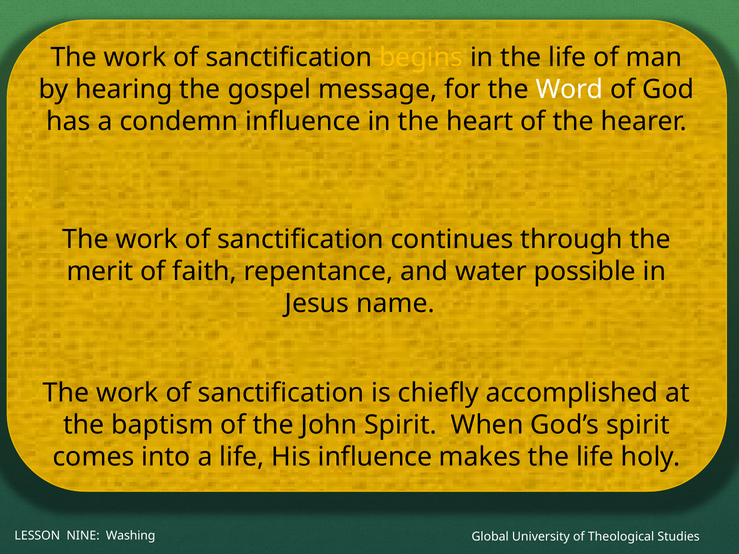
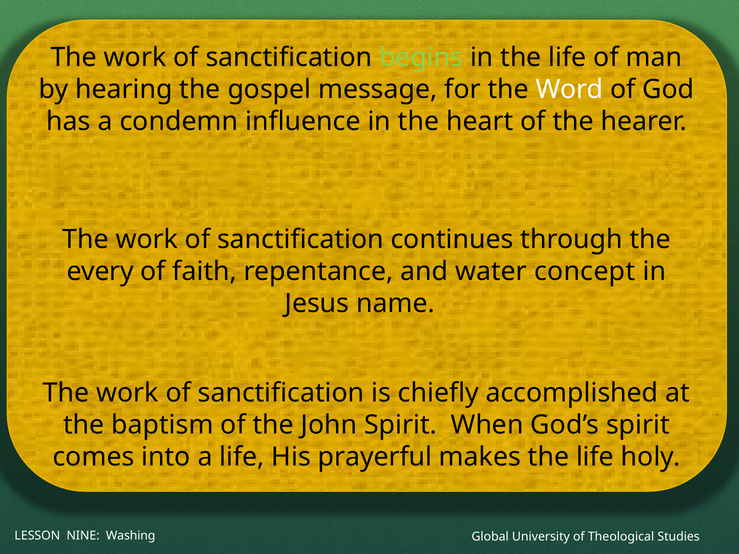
begins colour: yellow -> light green (421, 57)
merit: merit -> every (100, 272)
possible: possible -> concept (585, 272)
His influence: influence -> prayerful (375, 457)
